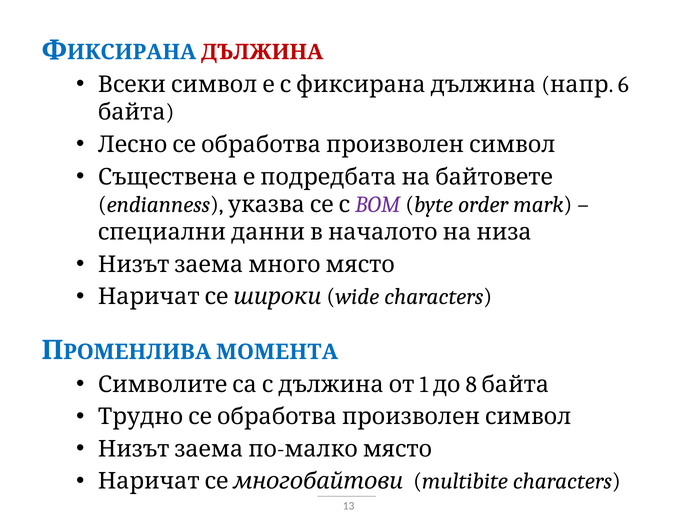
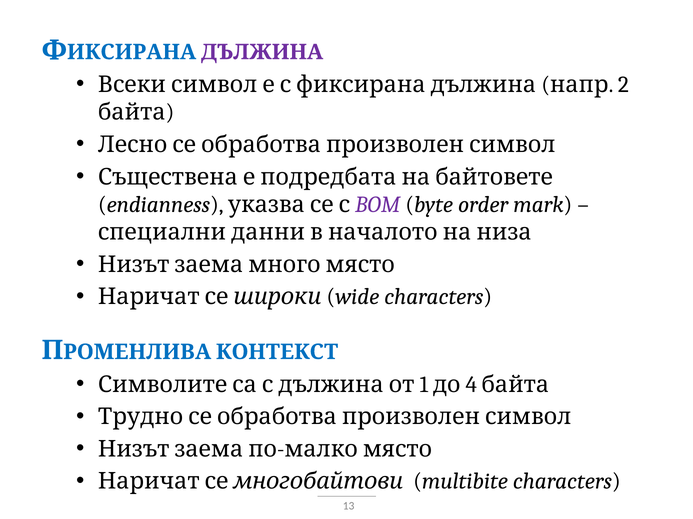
ДЪЛЖИНА colour: red -> purple (262, 52)
6: 6 -> 2 (623, 85)
МОМЕНТА: МОМЕНТА -> КОНТЕКСТ (277, 352)
8: 8 -> 4 (471, 385)
